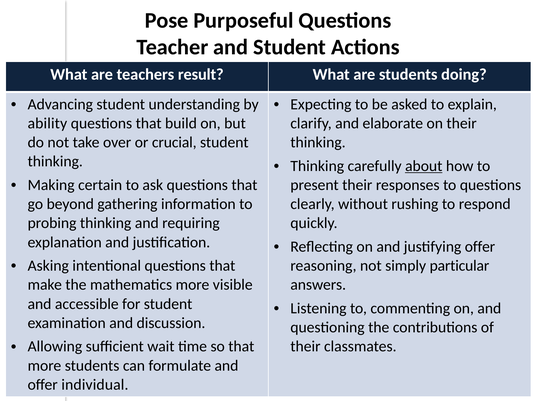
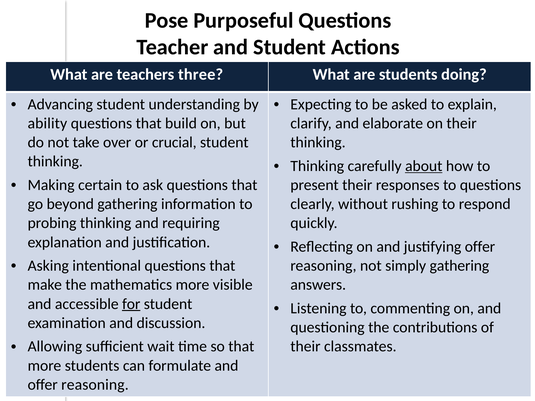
result: result -> three (201, 74)
simply particular: particular -> gathering (459, 266)
for underline: none -> present (131, 304)
individual: individual -> reasoning (95, 385)
